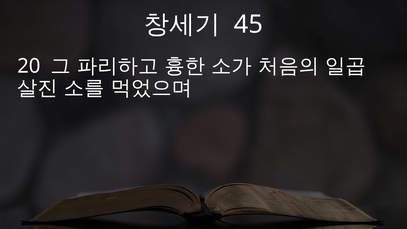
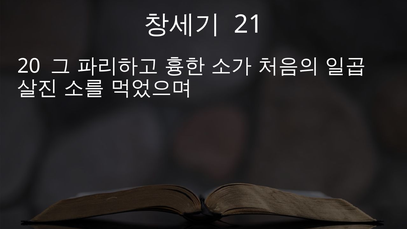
45: 45 -> 21 (248, 25)
